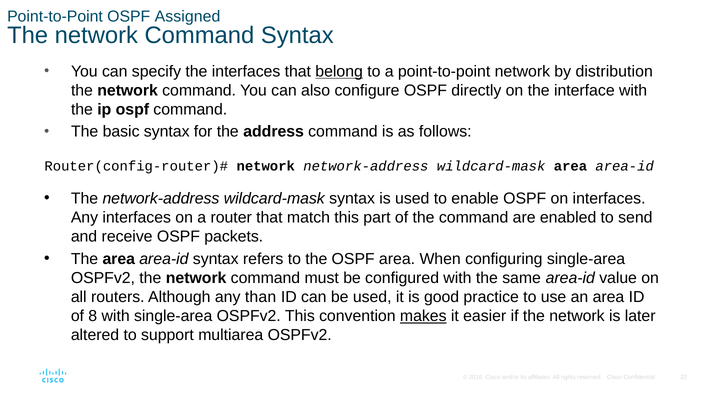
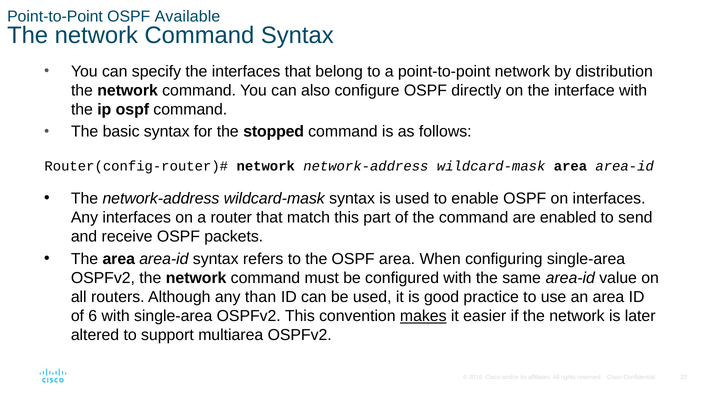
Assigned: Assigned -> Available (187, 16)
belong underline: present -> none (339, 71)
address: address -> stopped (274, 132)
8: 8 -> 6 (93, 316)
